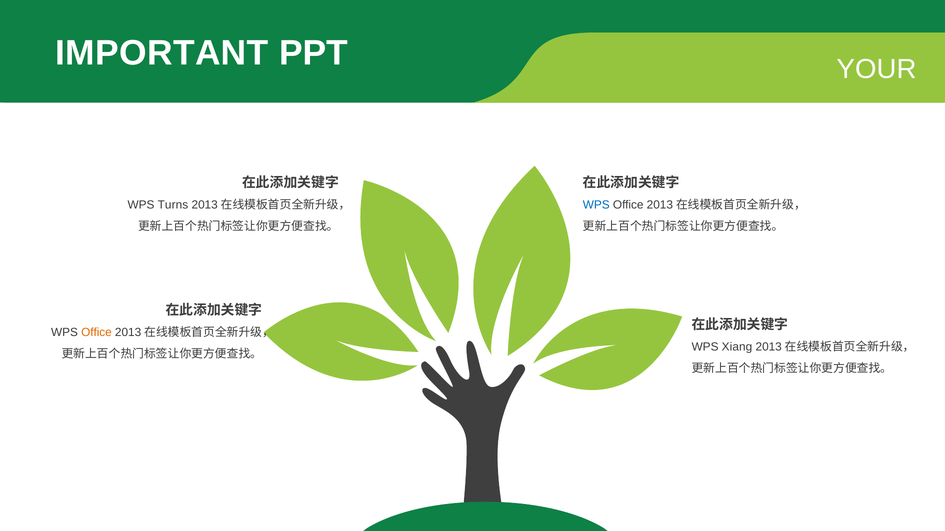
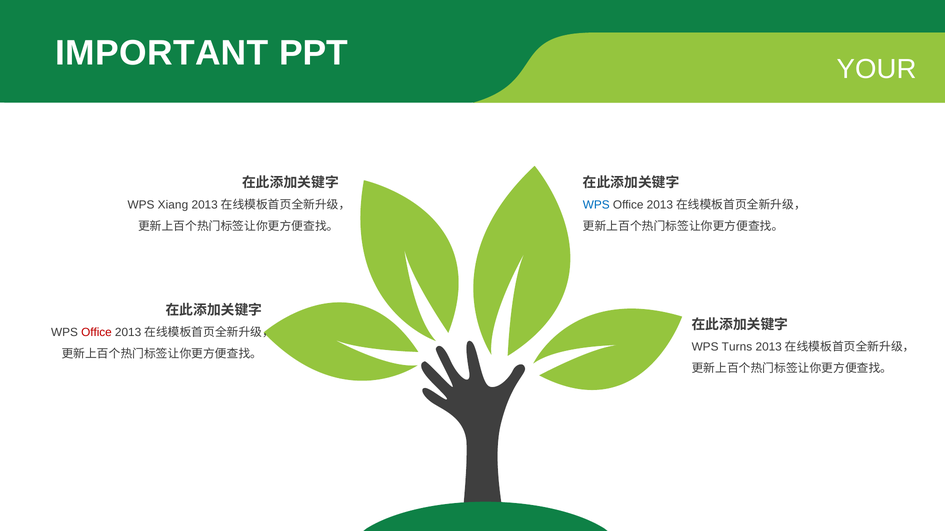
Turns: Turns -> Xiang (173, 205)
Office colour: orange -> red (96, 333)
Xiang: Xiang -> Turns (737, 347)
